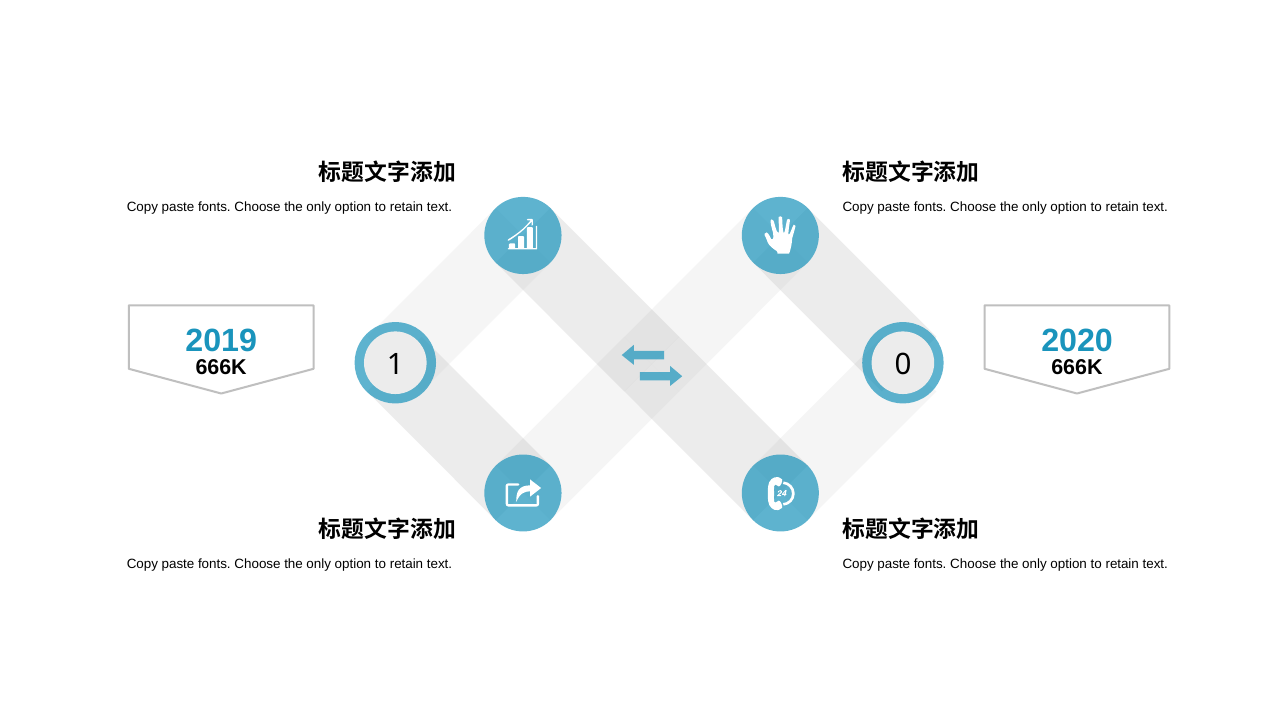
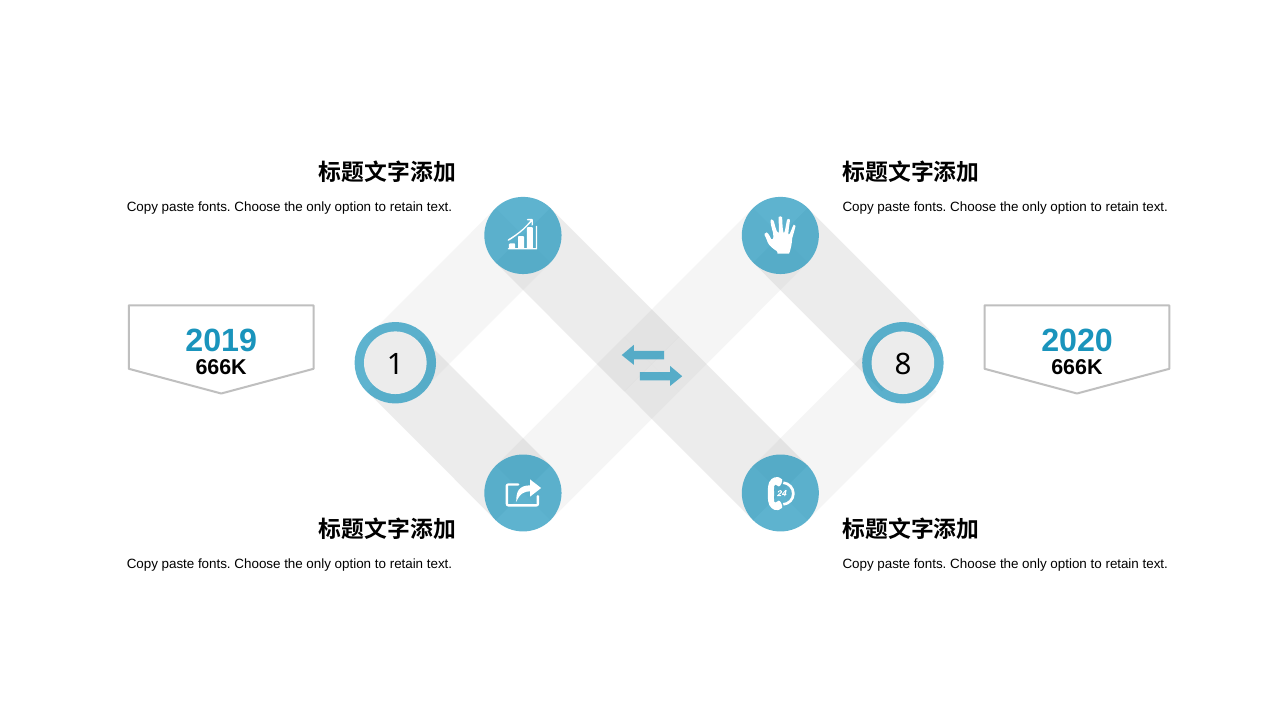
0: 0 -> 8 (903, 365)
